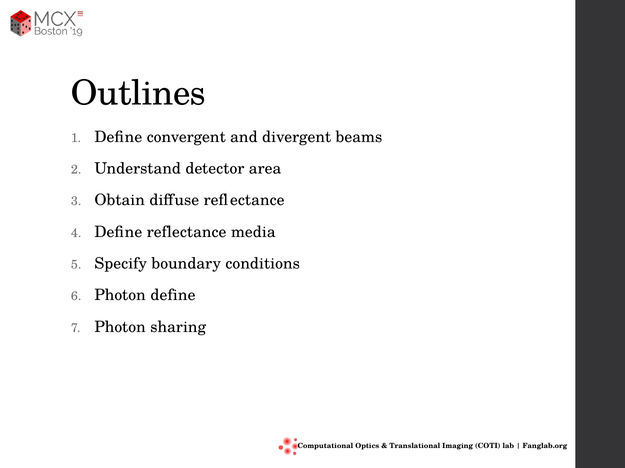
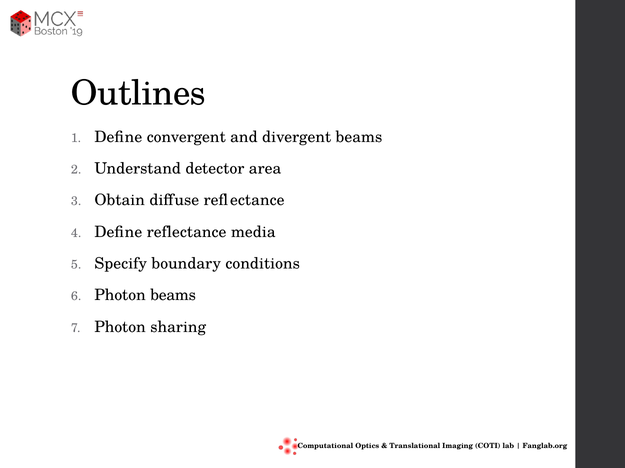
Photon define: define -> beams (173, 296)
